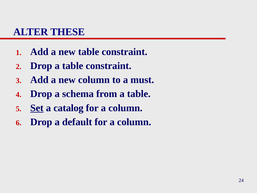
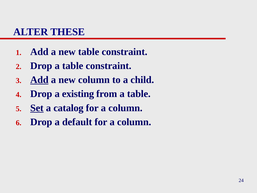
Add underline: none -> present (39, 80)
must: must -> child (142, 80)
schema: schema -> existing (78, 94)
